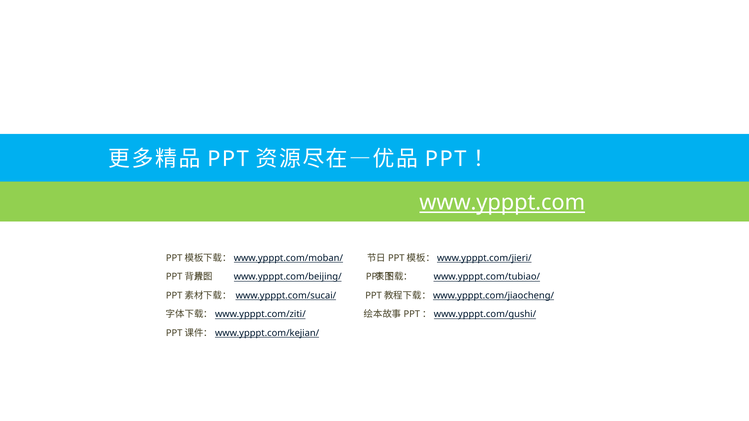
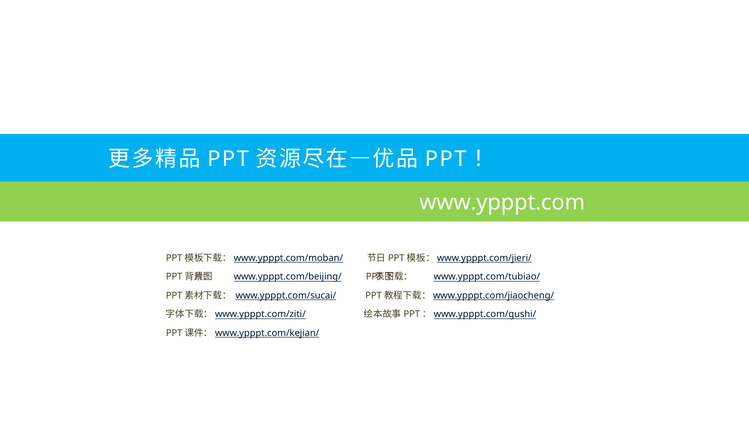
www.ypppt.com underline: present -> none (502, 203)
